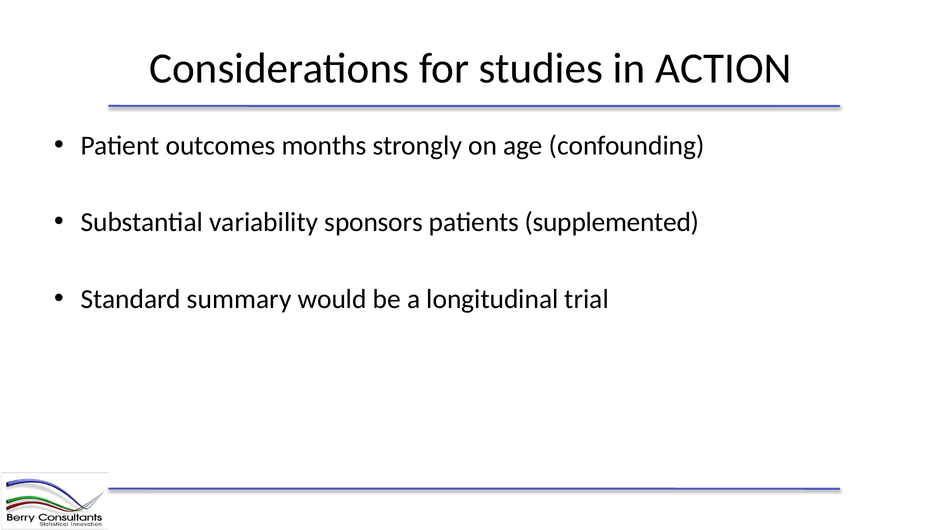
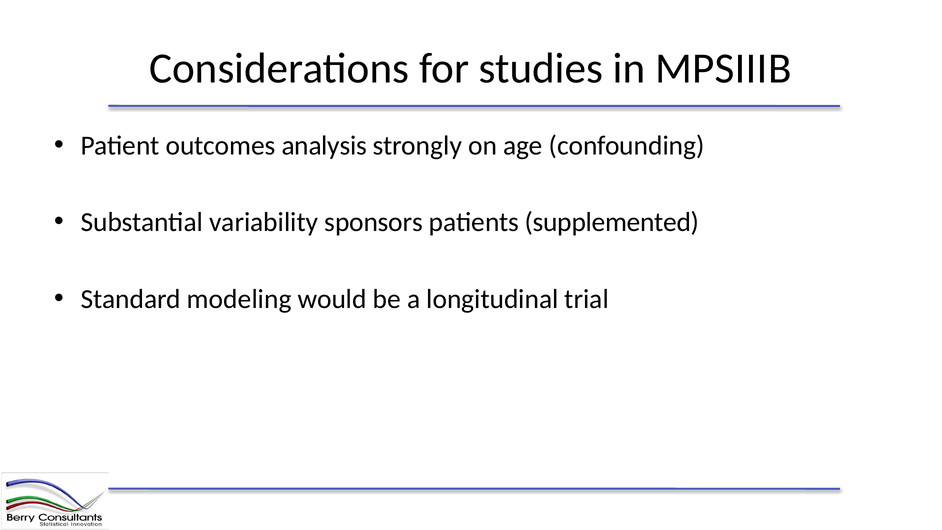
ACTION: ACTION -> MPSIIIB (723, 68)
months: months -> analysis (324, 146)
summary: summary -> modeling (239, 299)
